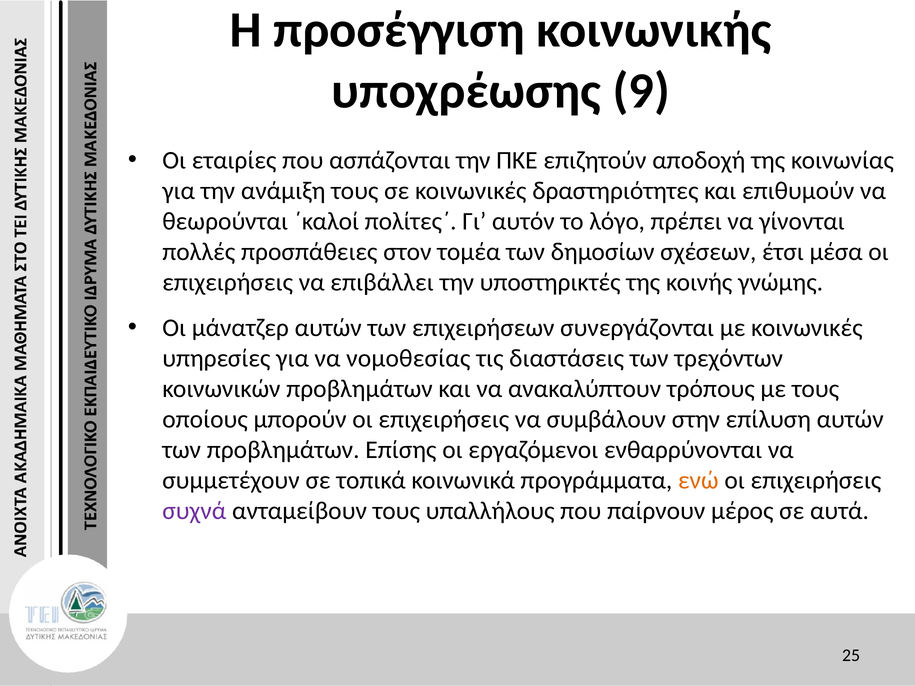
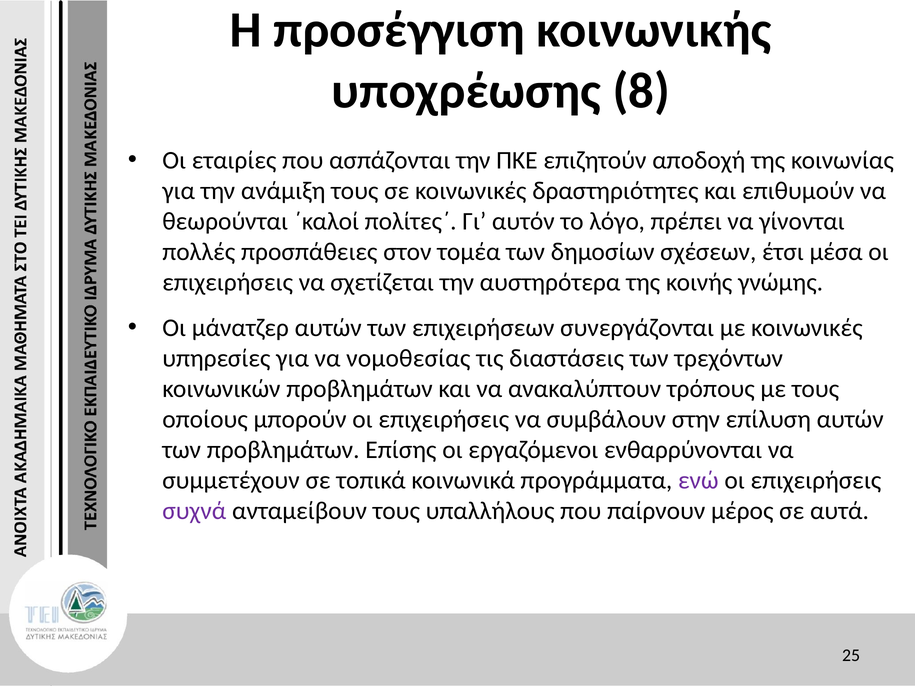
9: 9 -> 8 (641, 91)
επιβάλλει: επιβάλλει -> σχετίζεται (382, 282)
υποστηρικτές: υποστηρικτές -> αυστηρότερα (550, 282)
ενώ colour: orange -> purple (698, 481)
